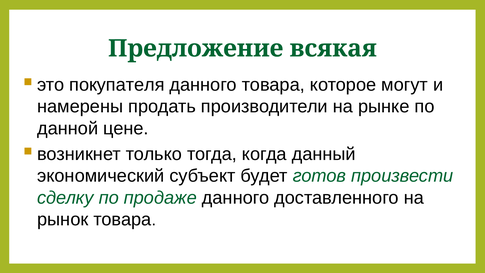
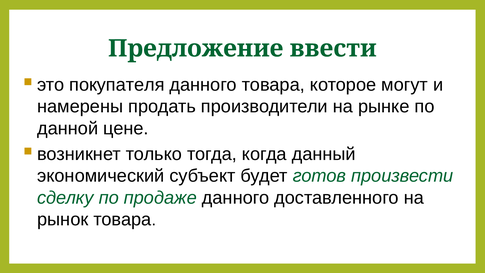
всякая: всякая -> ввести (333, 48)
